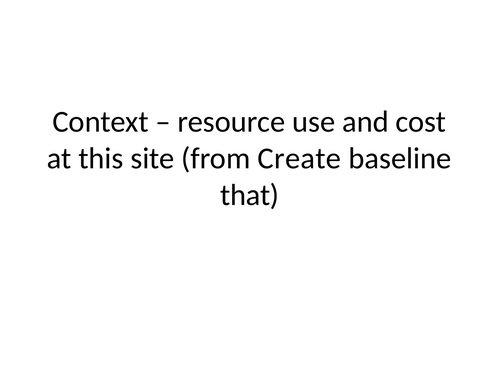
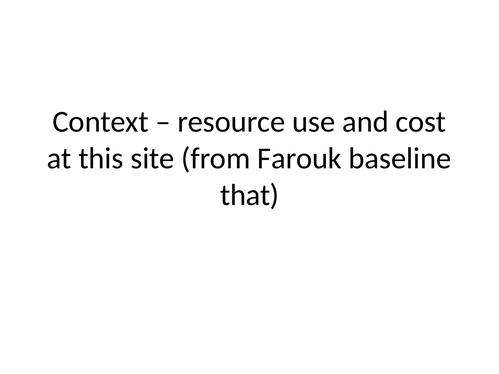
Create: Create -> Farouk (300, 158)
